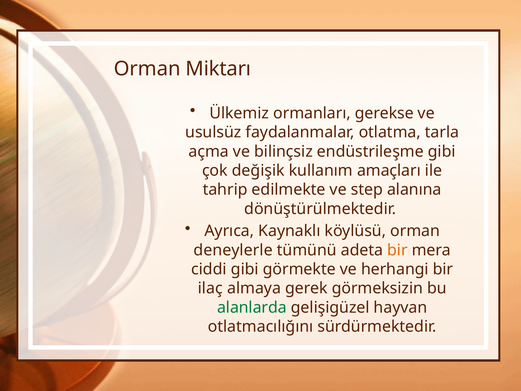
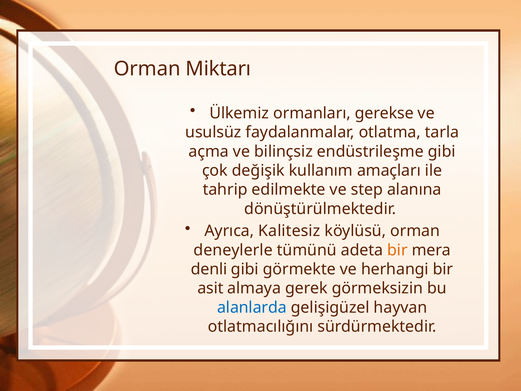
Kaynaklı: Kaynaklı -> Kalitesiz (289, 231)
ciddi: ciddi -> denli (209, 269)
ilaç: ilaç -> asit (210, 288)
alanlarda colour: green -> blue (252, 307)
